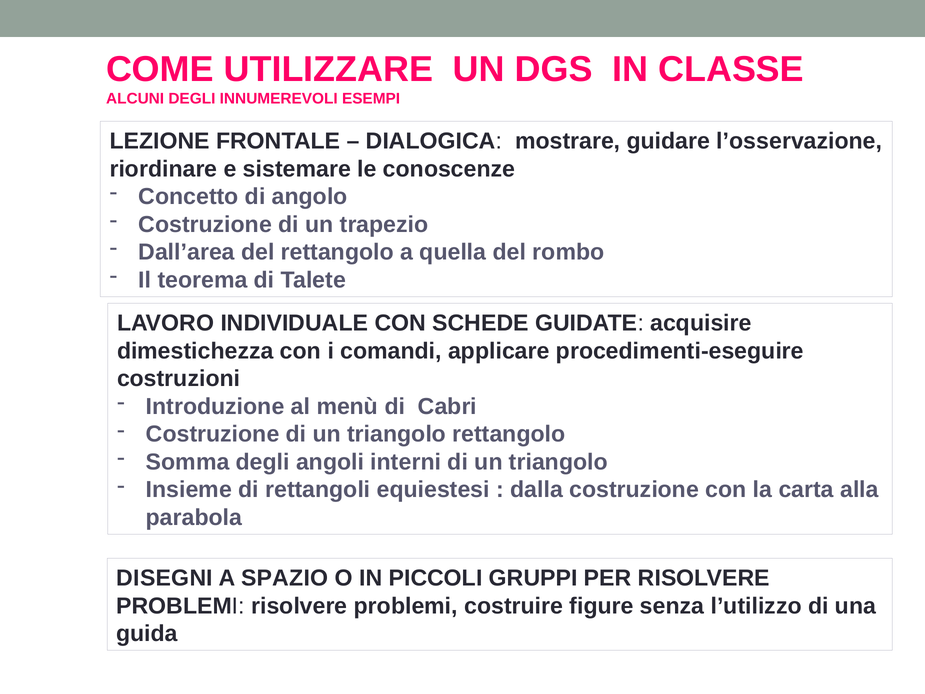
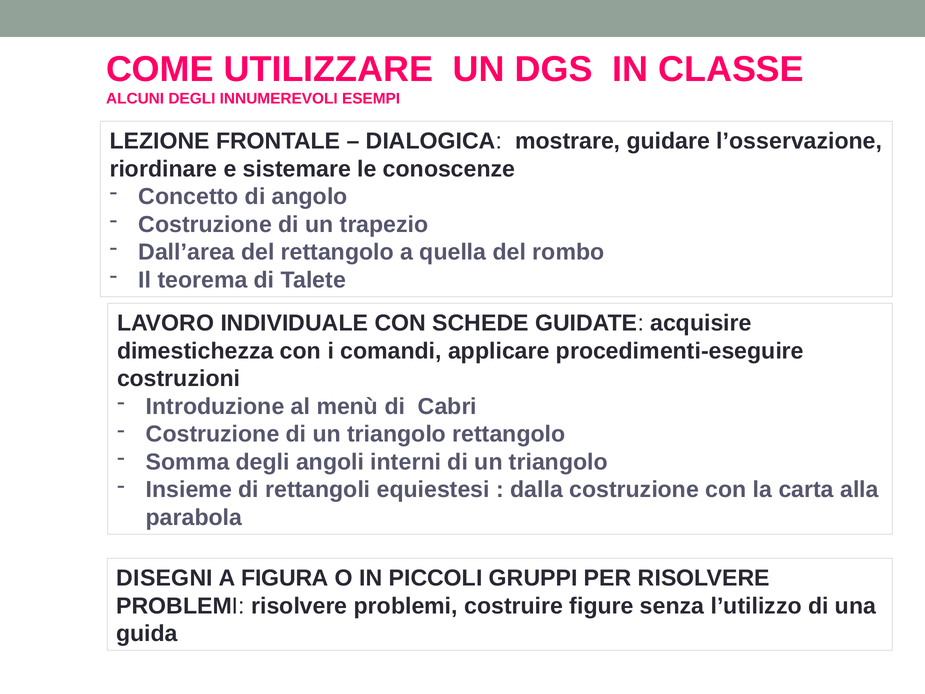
SPAZIO: SPAZIO -> FIGURA (285, 578)
